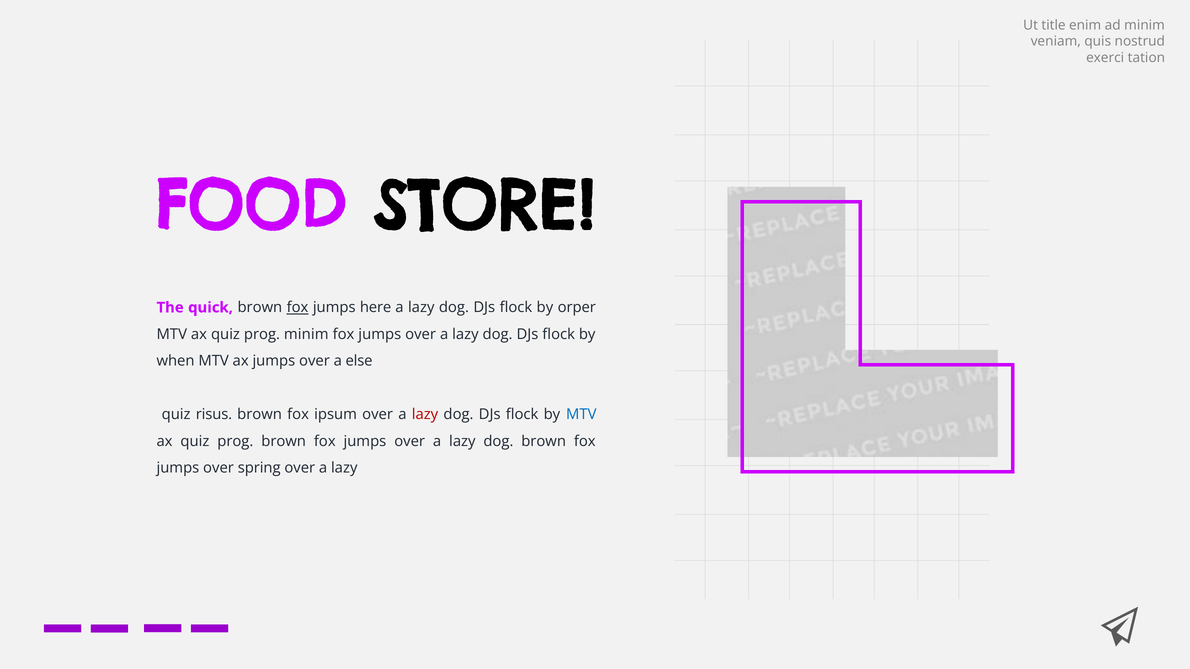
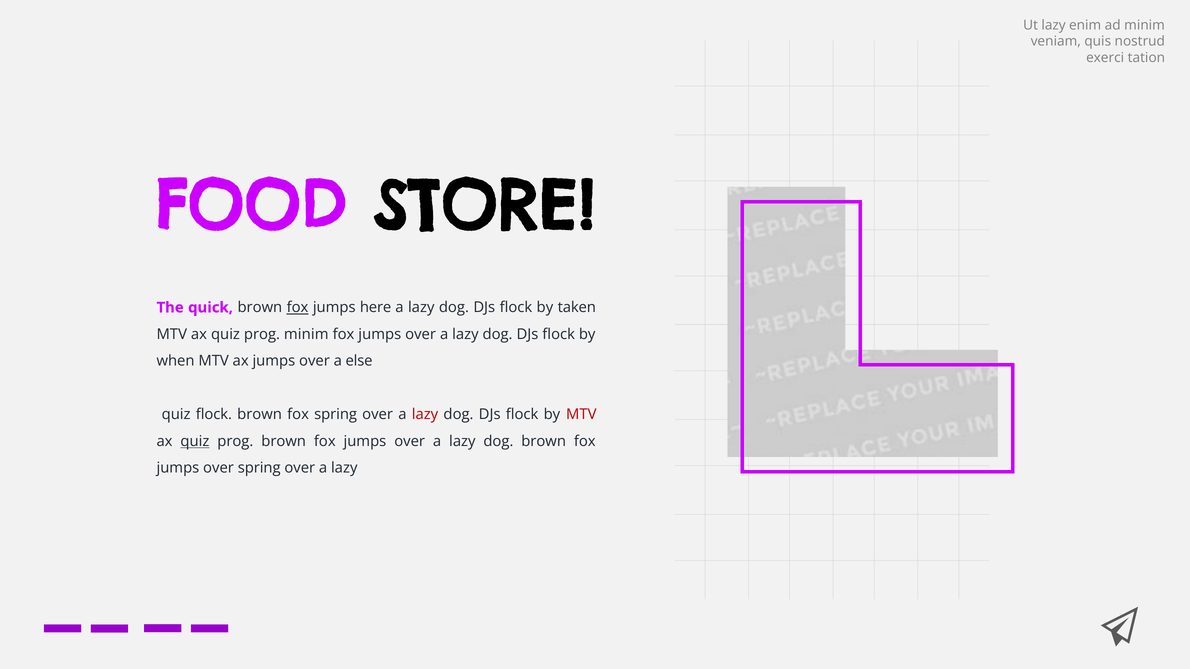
Ut title: title -> lazy (1054, 25)
orper: orper -> taken (577, 308)
quiz risus: risus -> flock (214, 415)
fox ipsum: ipsum -> spring (336, 415)
MTV colour: blue -> red (581, 415)
quiz underline: none -> present (195, 442)
